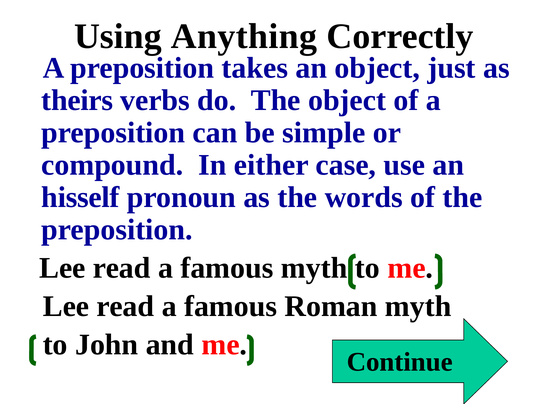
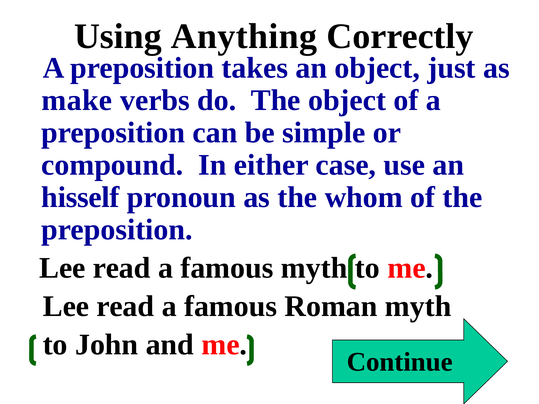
theirs: theirs -> make (77, 100)
words: words -> whom (364, 197)
